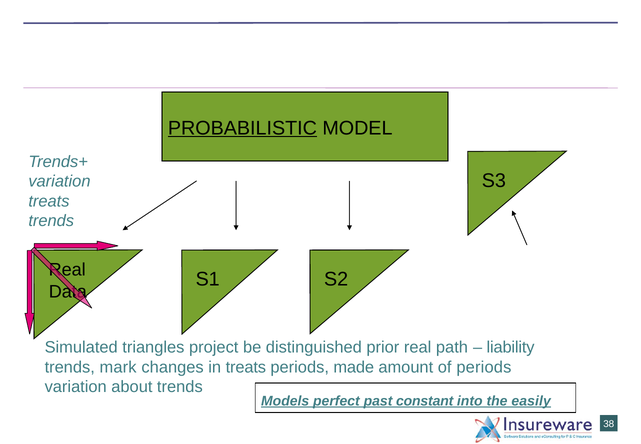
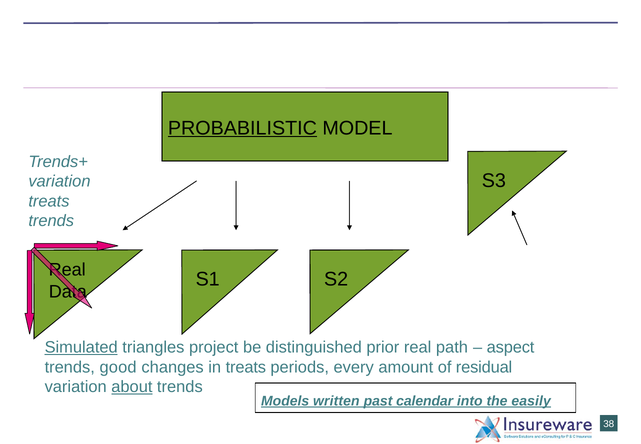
Simulated underline: none -> present (81, 347)
liability: liability -> aspect (511, 347)
mark: mark -> good (118, 367)
made: made -> every (354, 367)
of periods: periods -> residual (484, 367)
about underline: none -> present (132, 387)
perfect: perfect -> written (336, 401)
constant: constant -> calendar (425, 401)
